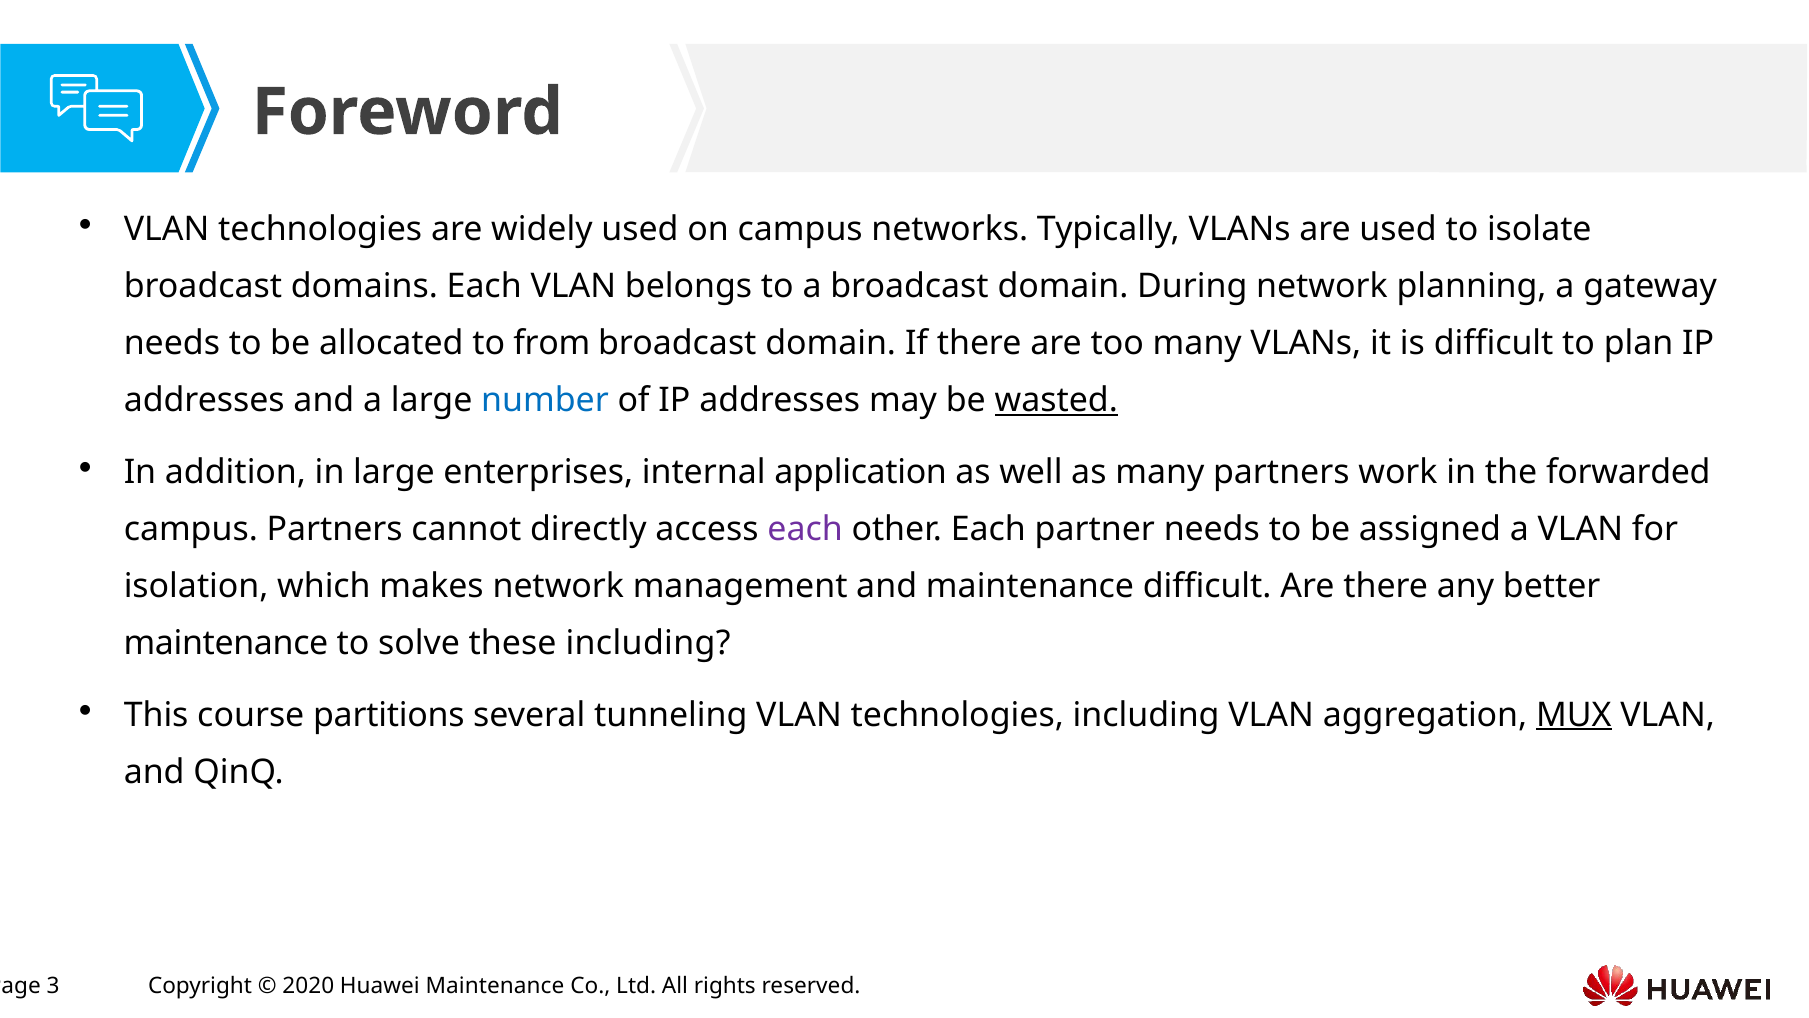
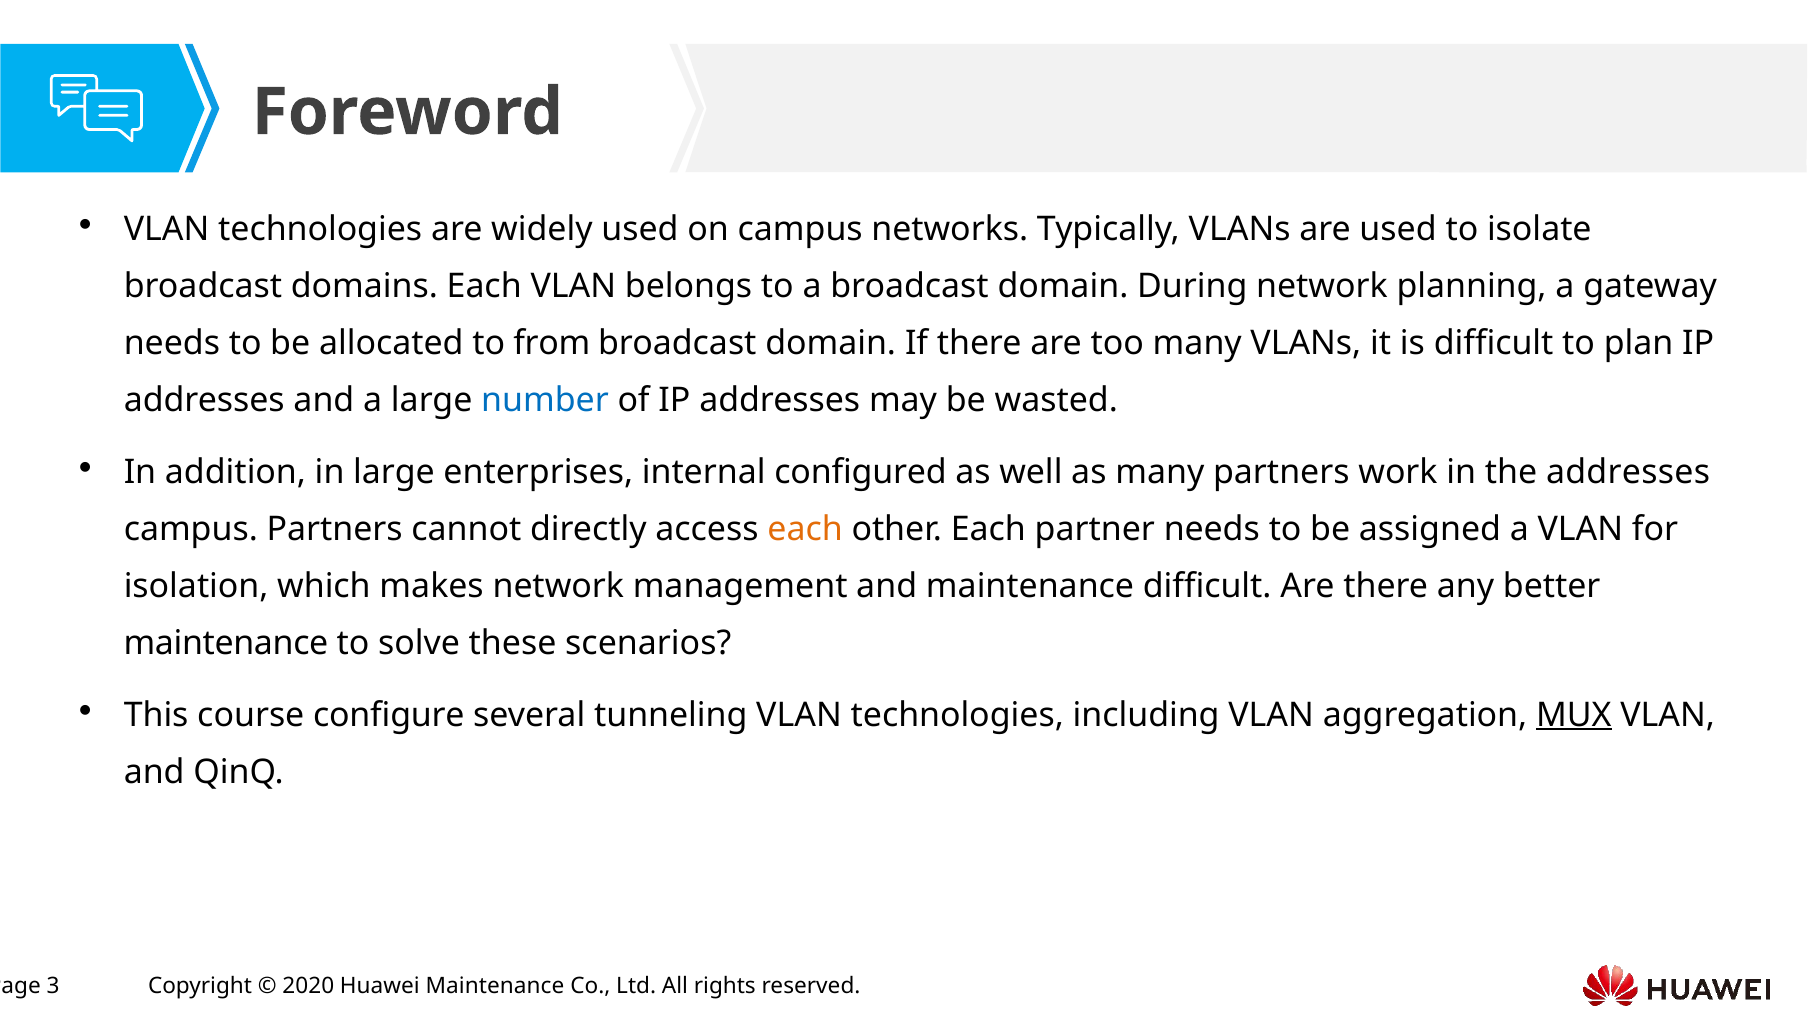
wasted underline: present -> none (1056, 400)
application: application -> configured (860, 472)
the forwarded: forwarded -> addresses (1628, 472)
each colour: purple -> orange (805, 529)
these including: including -> scenarios (648, 643)
partitions: partitions -> configure (389, 715)
